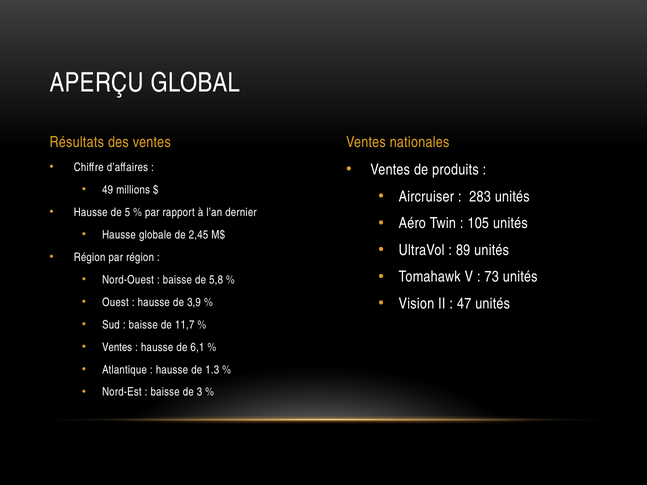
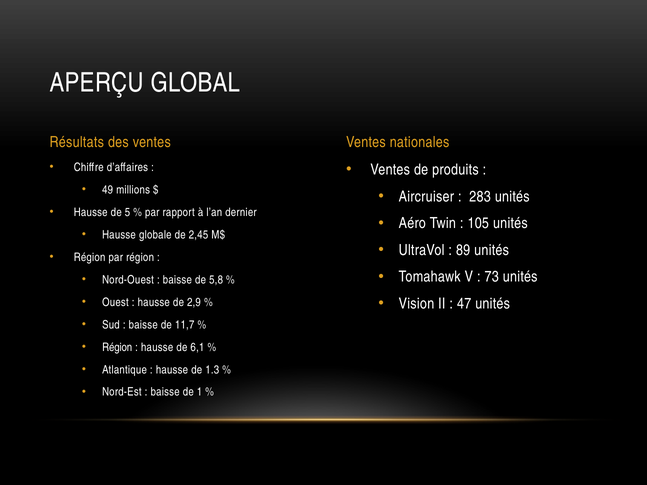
3,9: 3,9 -> 2,9 (194, 302)
Ventes: Ventes -> Région (117, 347)
3: 3 -> 1 (200, 392)
